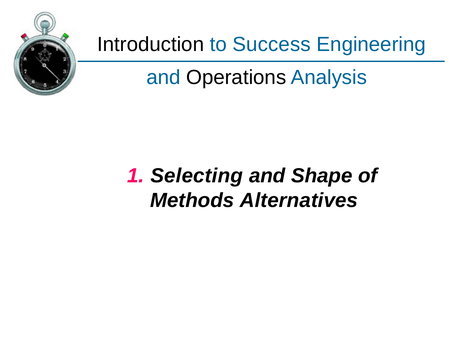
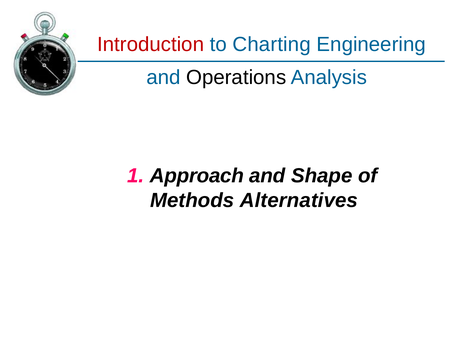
Introduction colour: black -> red (151, 44)
Success: Success -> Charting (272, 44)
Selecting: Selecting -> Approach (197, 176)
